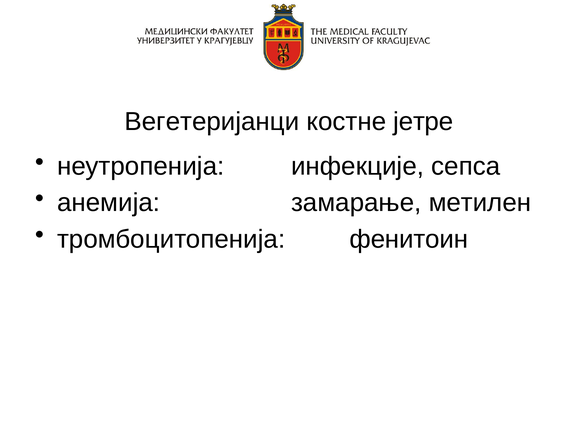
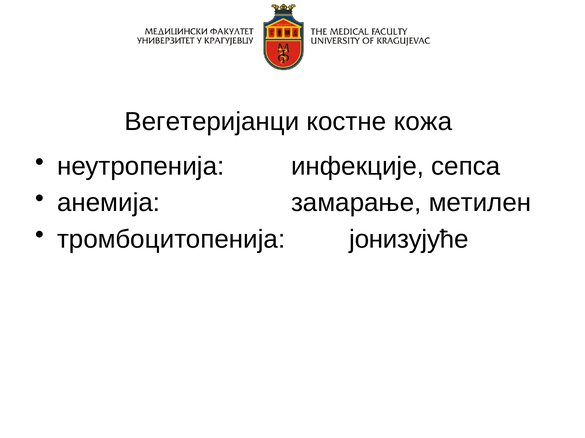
jeтрe: jeтрe -> кожа (423, 122)
фенитоин: фенитоин -> јонизујуће (409, 240)
